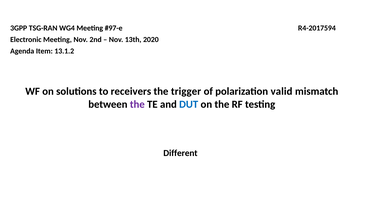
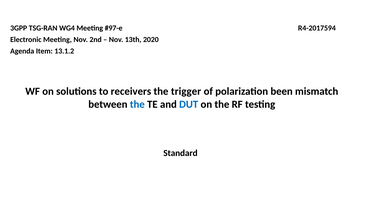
valid: valid -> been (282, 91)
the colour: purple -> blue (137, 104)
Different: Different -> Standard (180, 153)
